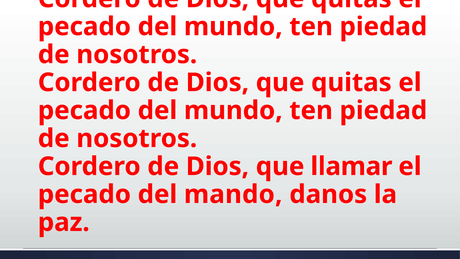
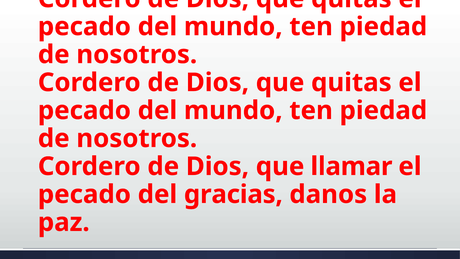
mando: mando -> gracias (233, 194)
